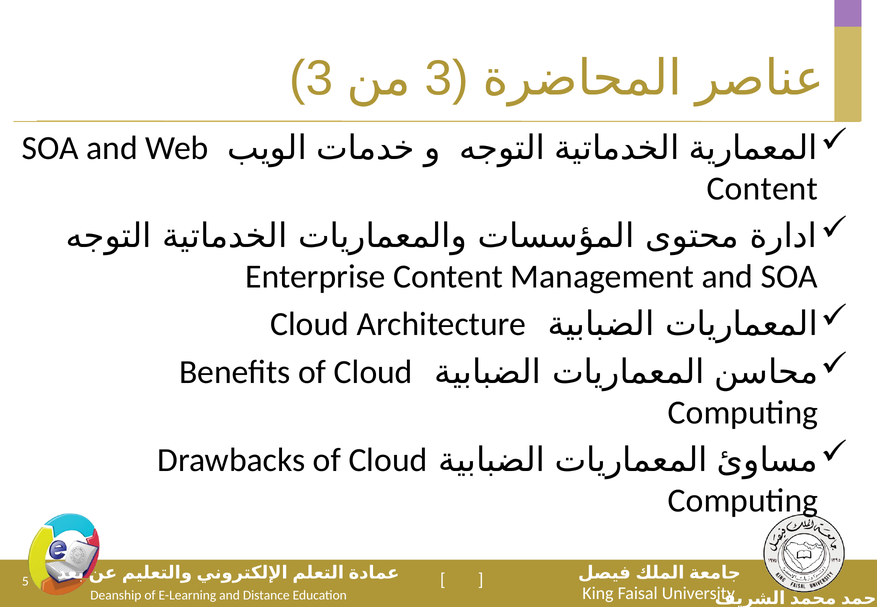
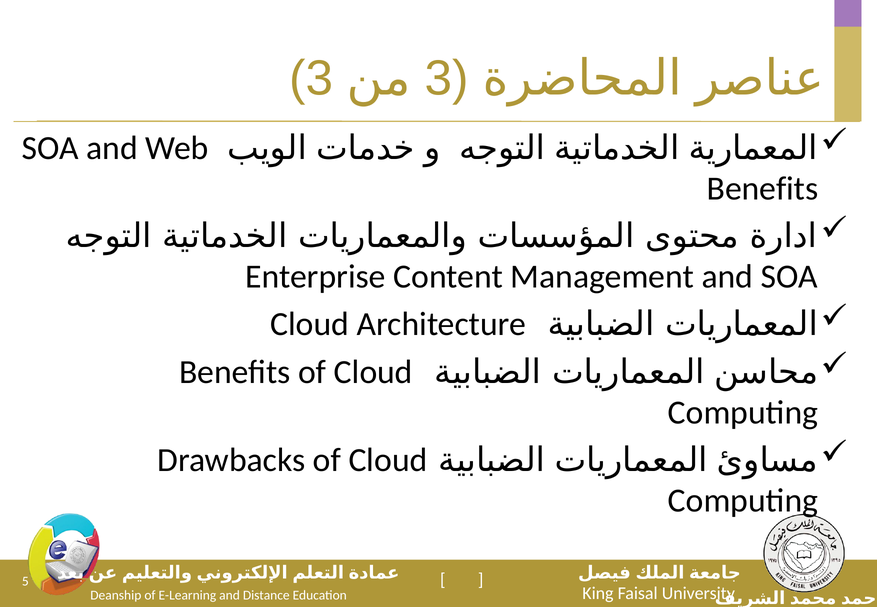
Content: Content -> Benefits (763, 189)
